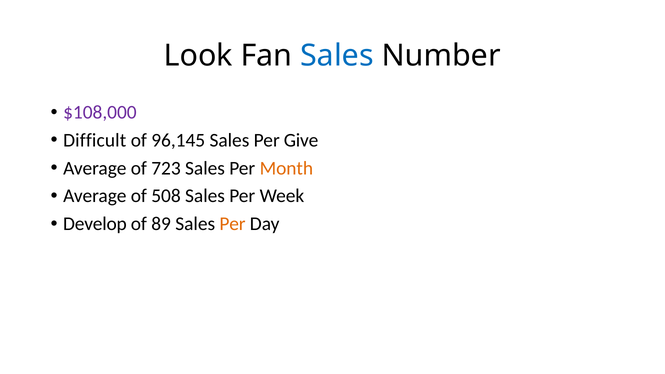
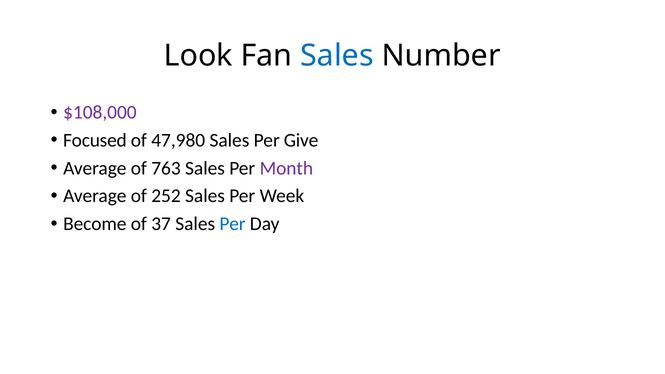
Difficult: Difficult -> Focused (95, 140)
96,145: 96,145 -> 47,980 (178, 140)
723: 723 -> 763 (166, 168)
Month colour: orange -> purple (286, 168)
508: 508 -> 252 (166, 196)
Develop: Develop -> Become (95, 224)
89: 89 -> 37 (161, 224)
Per colour: orange -> blue (233, 224)
